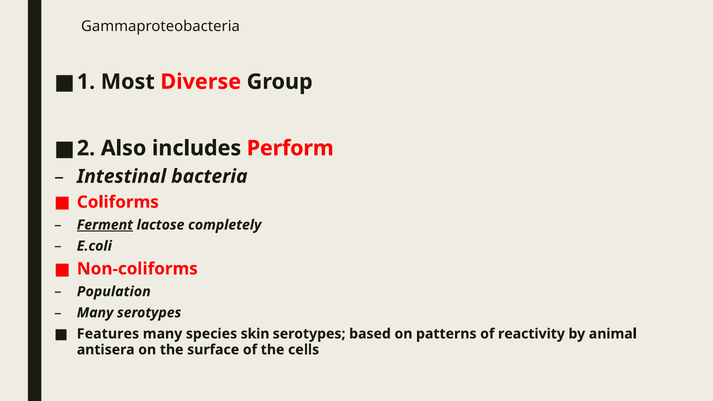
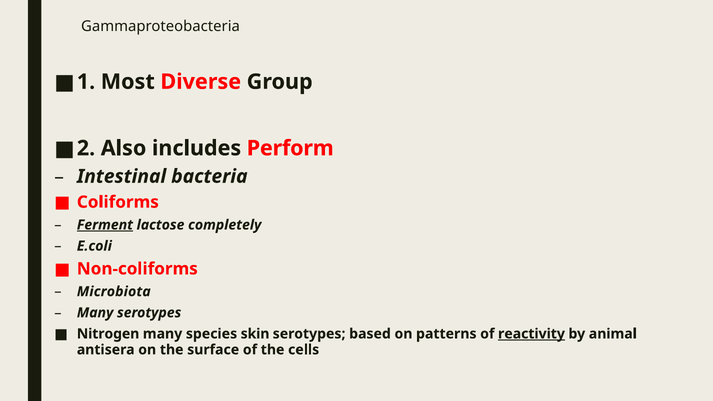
Population: Population -> Microbiota (114, 292)
Features: Features -> Nitrogen (108, 334)
reactivity underline: none -> present (531, 334)
